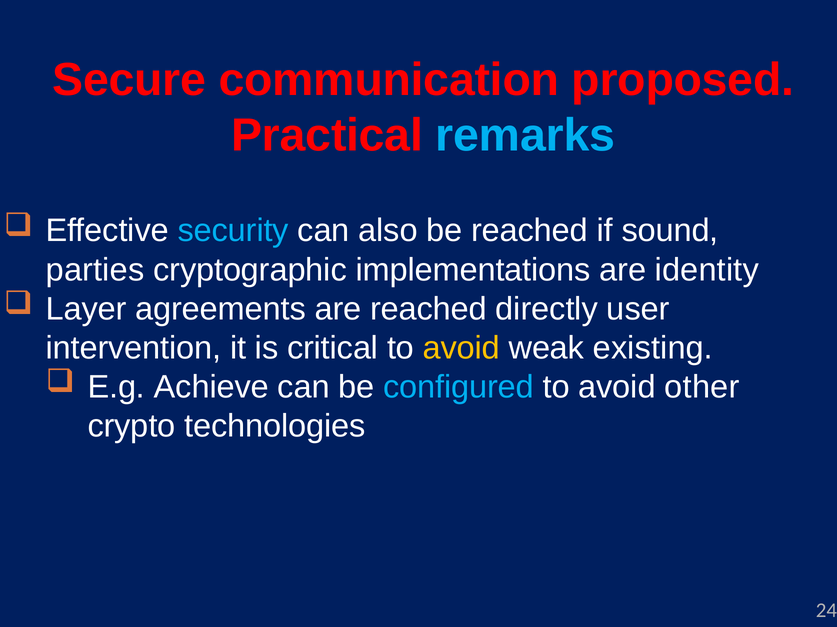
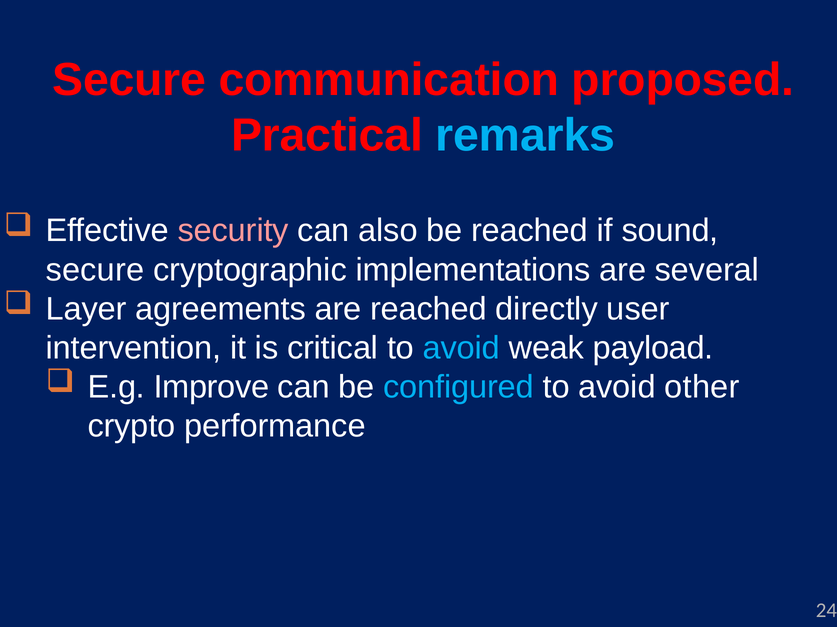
security colour: light blue -> pink (233, 231)
parties: parties -> secure (95, 270)
identity: identity -> several (707, 270)
avoid colour: yellow -> light blue (461, 348)
existing: existing -> payload (653, 348)
Achieve: Achieve -> Improve (211, 387)
technologies: technologies -> performance (275, 426)
